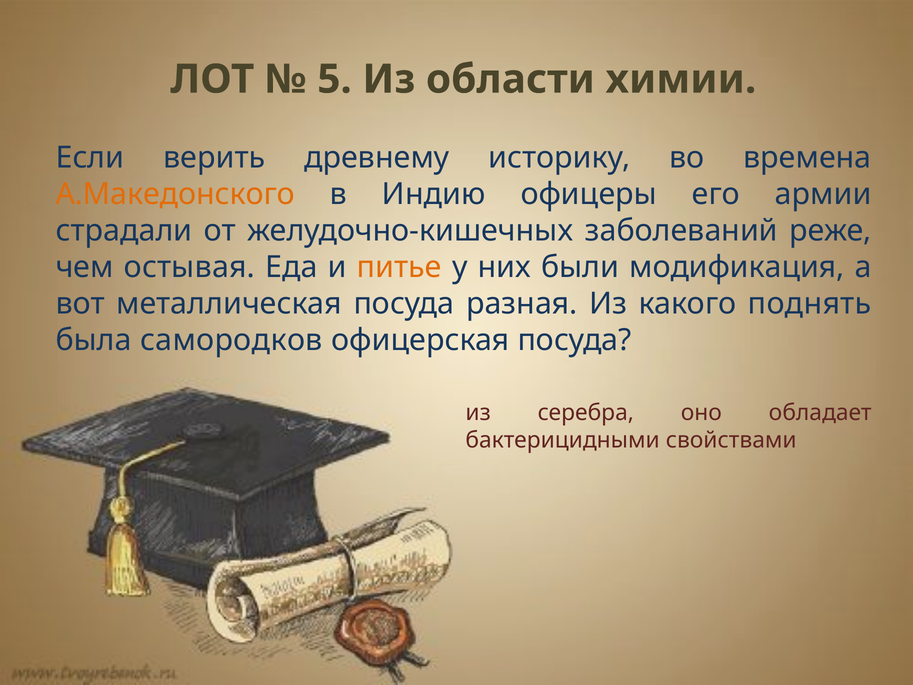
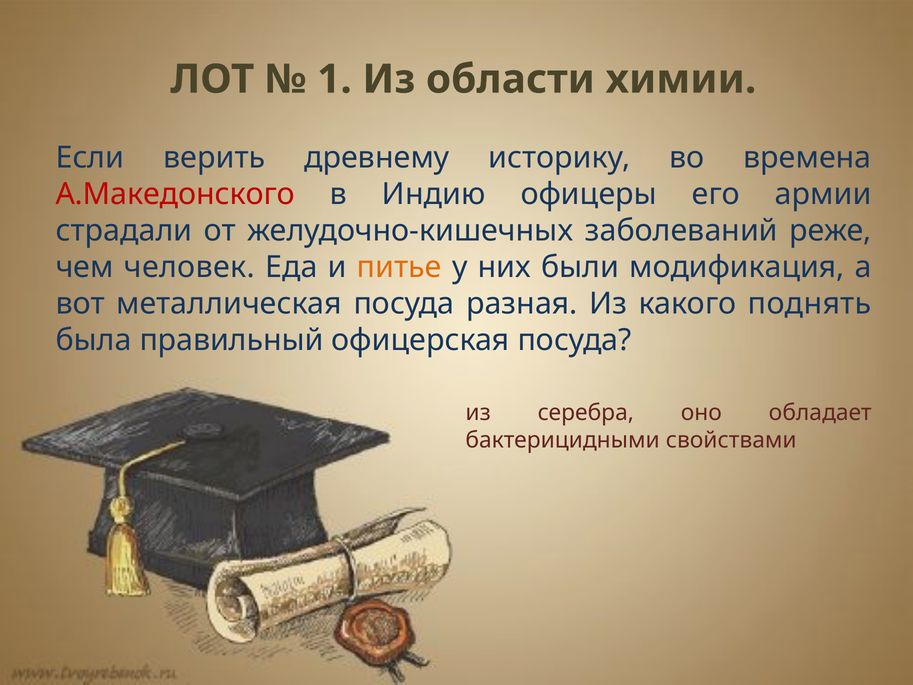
5: 5 -> 1 (335, 79)
А.Македонского colour: orange -> red (175, 194)
остывая: остывая -> человек (189, 267)
самородков: самородков -> правильный (232, 340)
